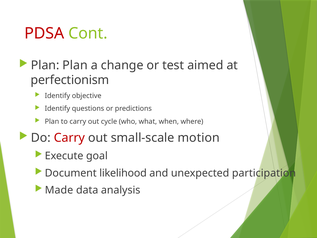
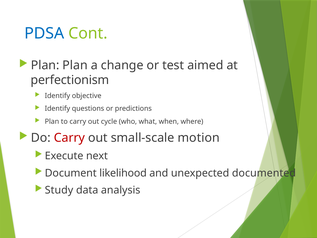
PDSA colour: red -> blue (44, 33)
goal: goal -> next (97, 156)
participation: participation -> documented (264, 173)
Made: Made -> Study (59, 190)
